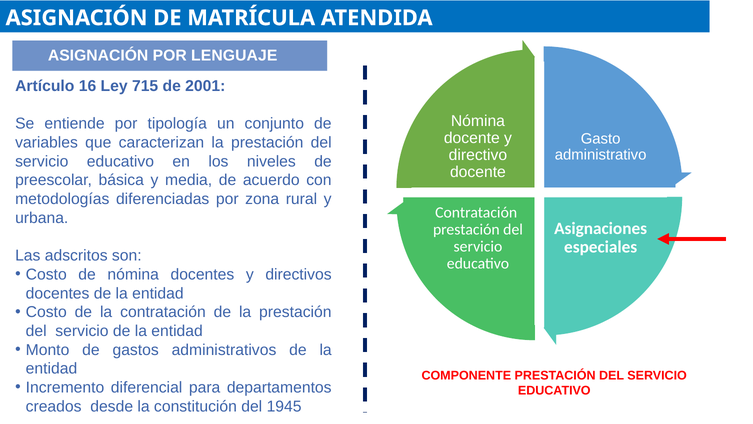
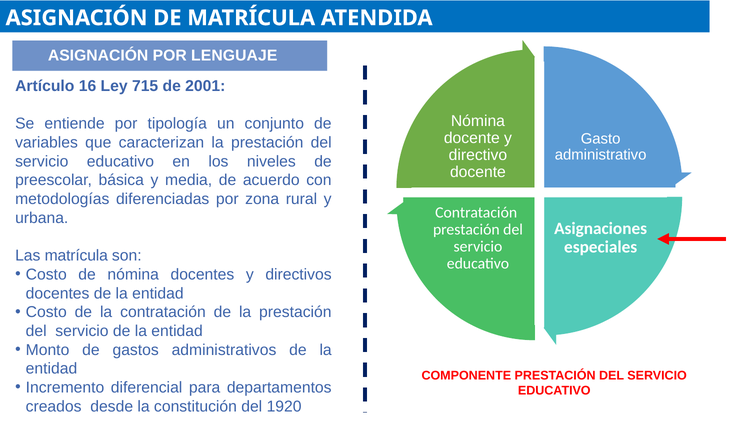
Las adscritos: adscritos -> matrícula (76, 255)
1945: 1945 -> 1920 (284, 406)
